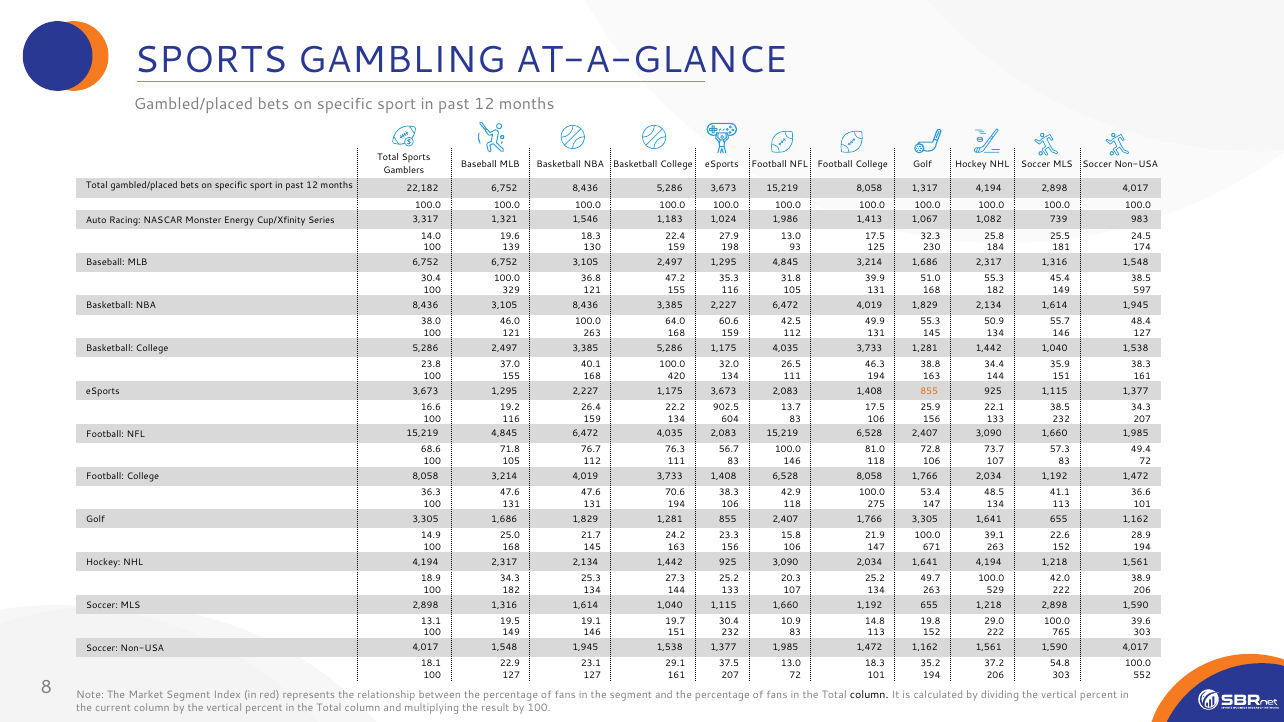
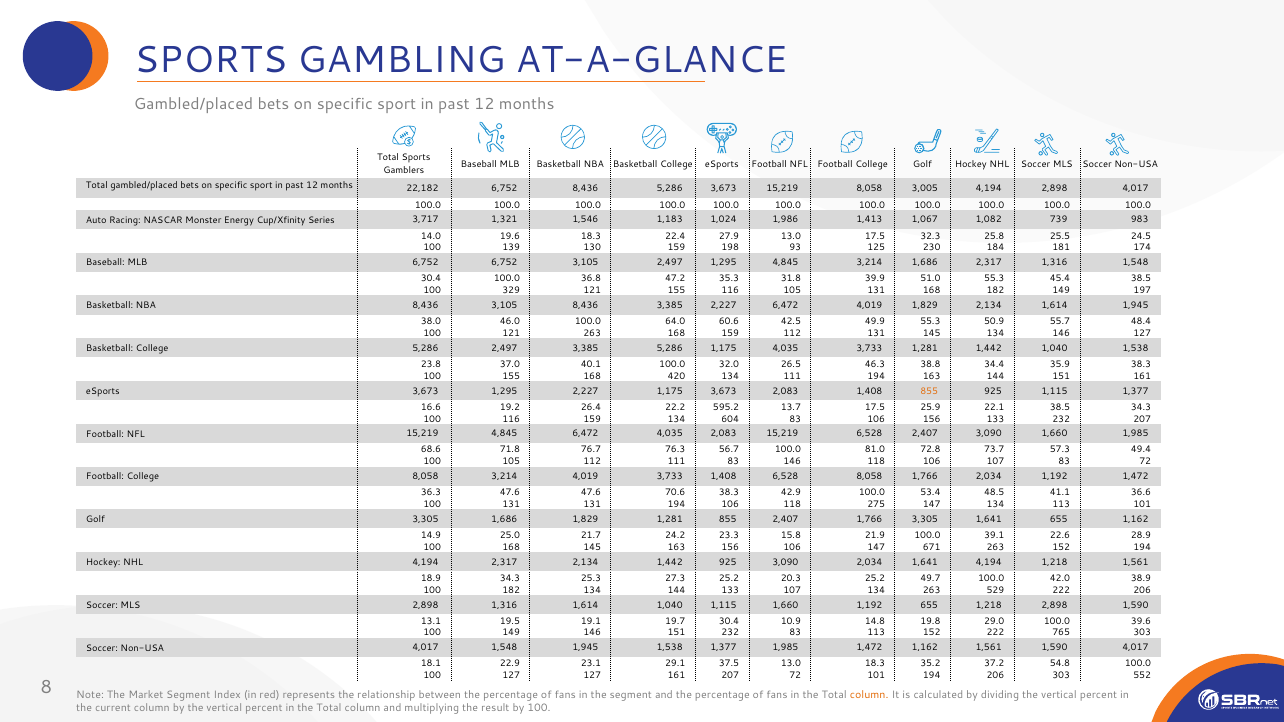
1,317: 1,317 -> 3,005 (925, 189)
3,317: 3,317 -> 3,717 (425, 220)
597: 597 -> 197 (1142, 291)
902.5: 902.5 -> 595.2 (726, 407)
column colour: black -> orange (869, 695)
